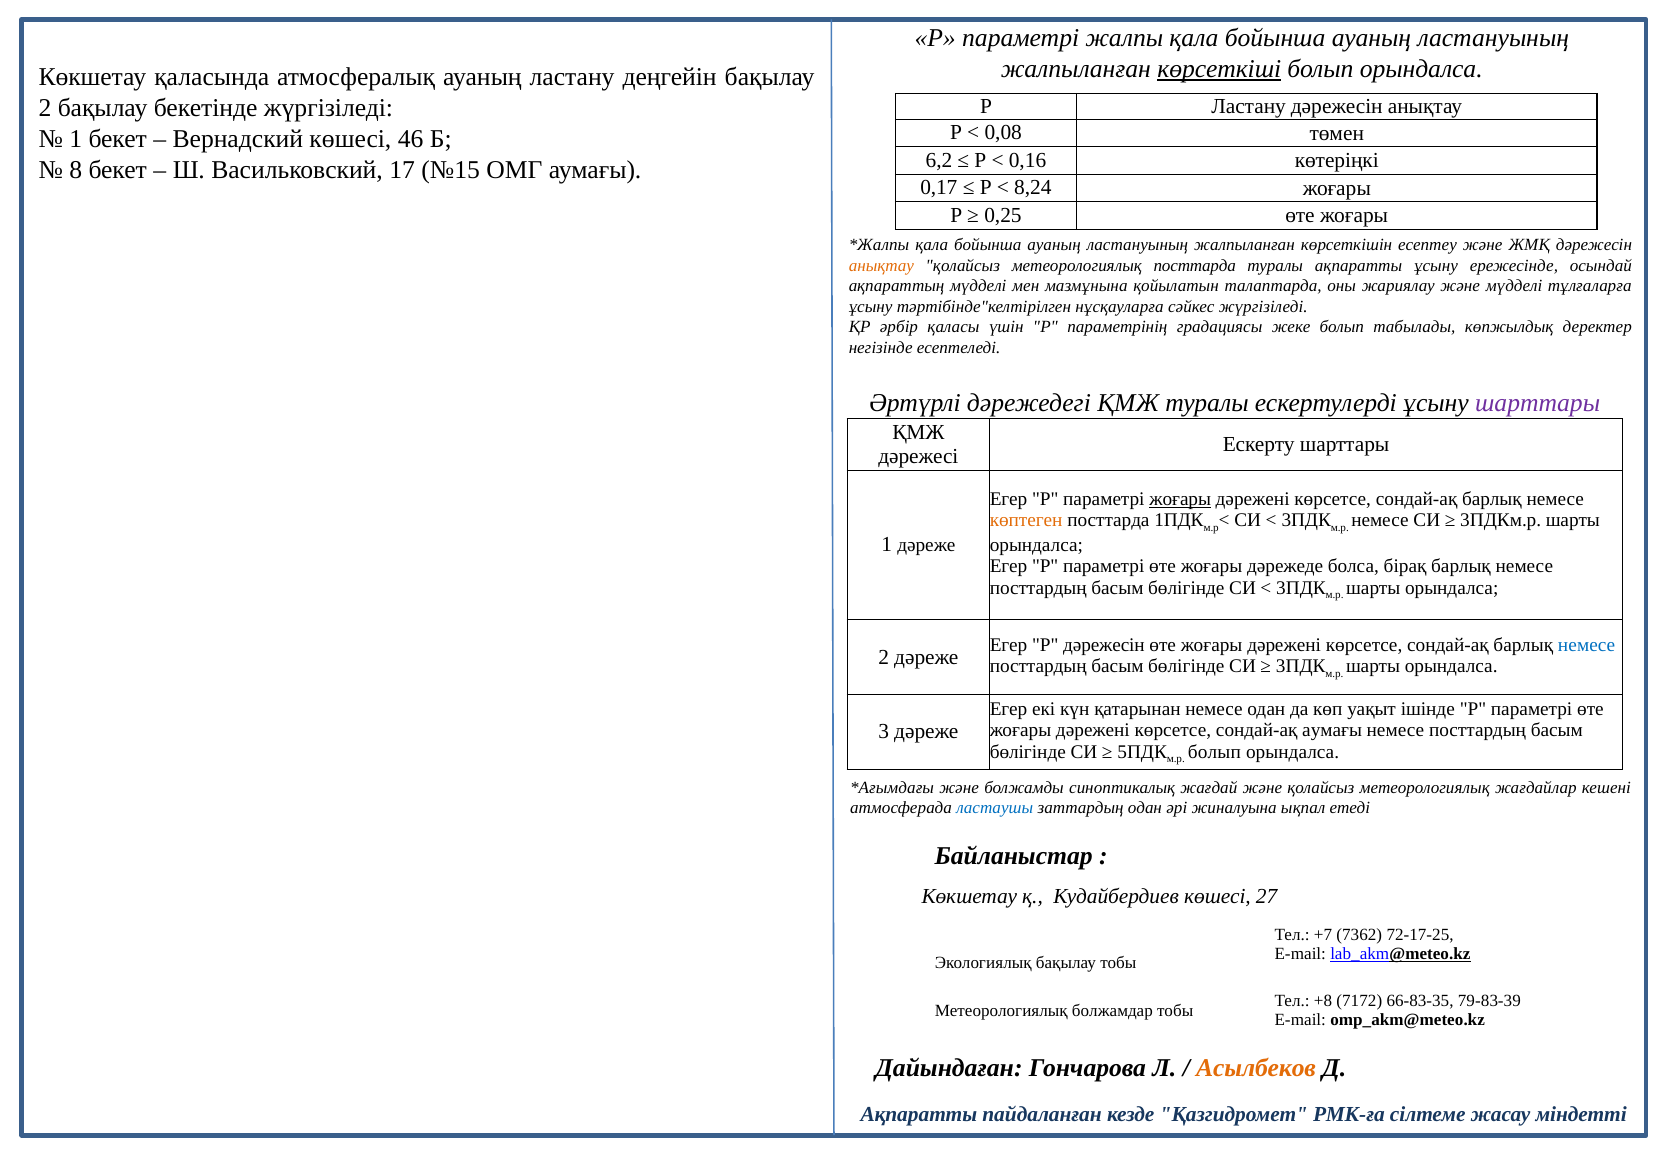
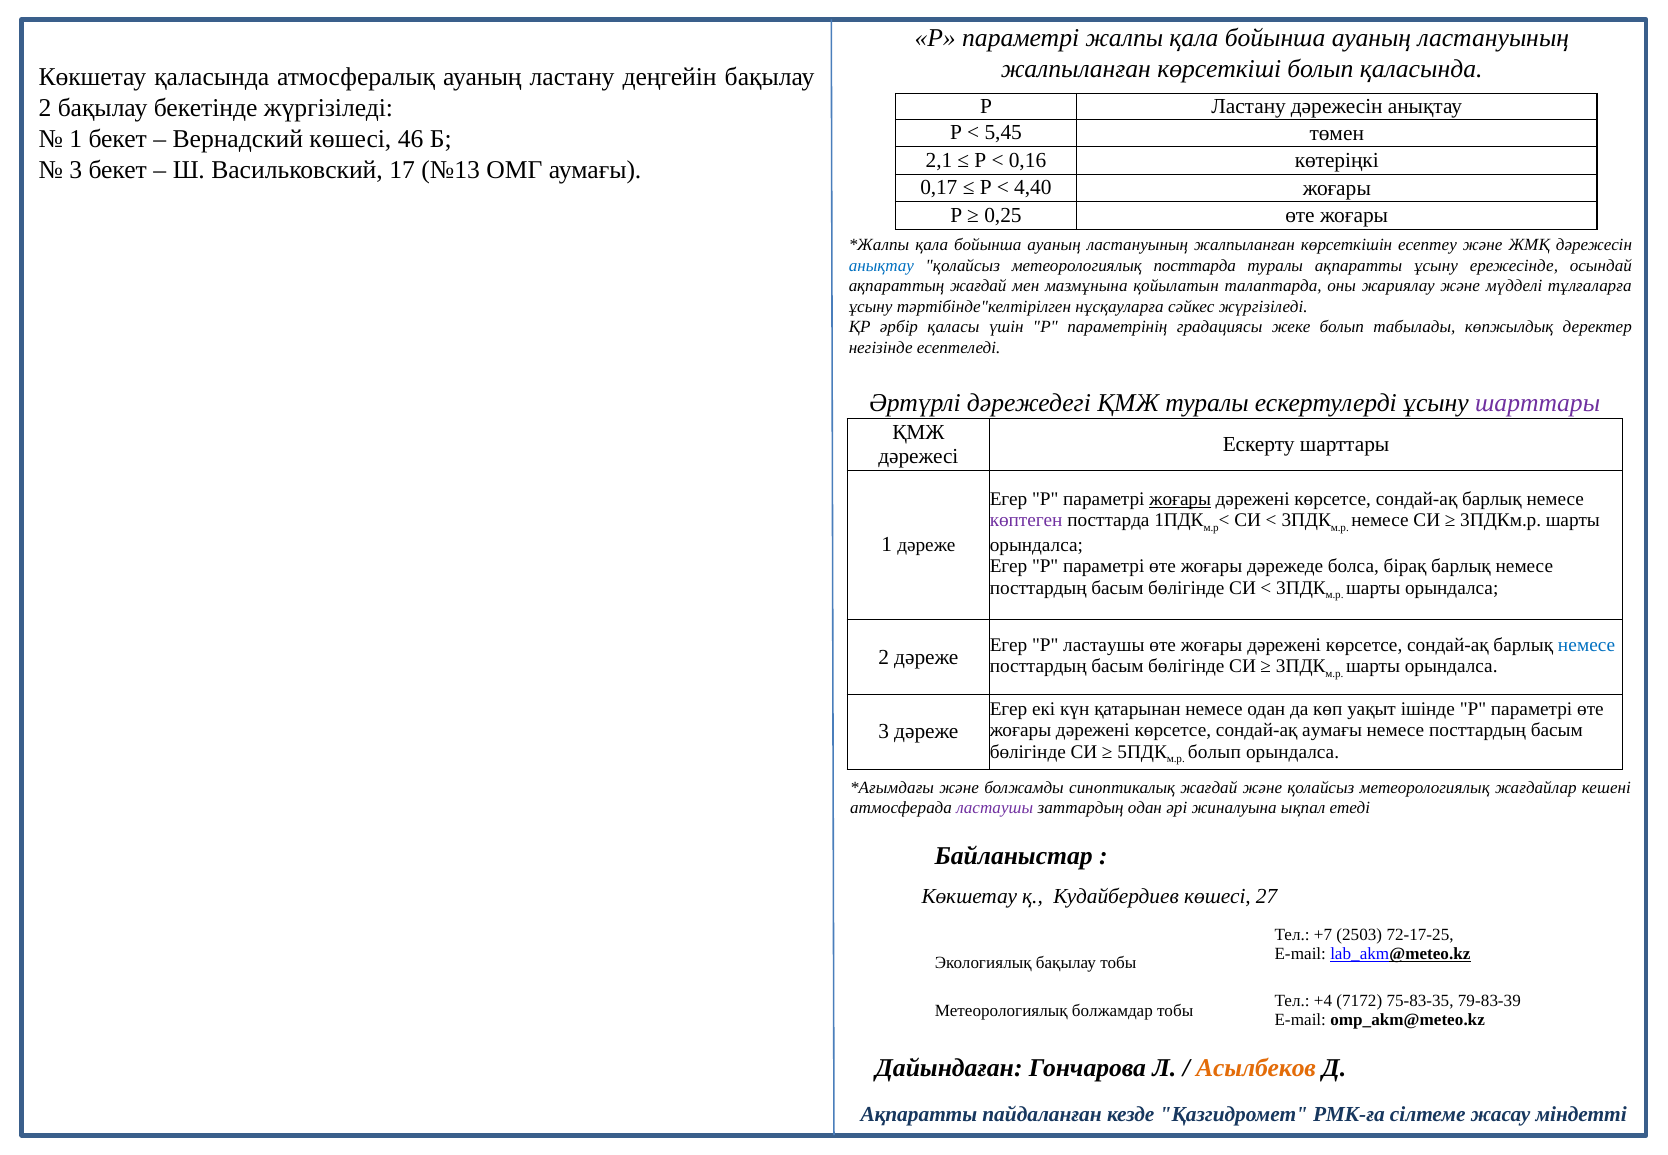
көрсеткіші underline: present -> none (1219, 69)
орындалса: орындалса -> қаласында (1421, 69)
0,08: 0,08 -> 5,45 (1003, 133)
6,2: 6,2 -> 2,1 (939, 160)
8: 8 -> 3 (76, 170)
№15: №15 -> №13 (451, 170)
8,24: 8,24 -> 4,40 (1033, 188)
анықтау colour: orange -> blue (881, 266)
ақпараттың мүдделі: мүдделі -> жағдай (978, 286)
көптеген colour: orange -> purple (1026, 521)
Р дәрежесін: дәрежесін -> ластаушы (1104, 645)
ластаушы colour: blue -> purple (995, 808)
7362: 7362 -> 2503 (1359, 934)
+8: +8 -> +4 (1323, 1001)
66-83-35: 66-83-35 -> 75-83-35 (1420, 1001)
